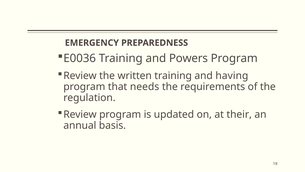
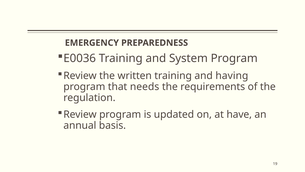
Powers: Powers -> System (188, 58)
their: their -> have (239, 114)
